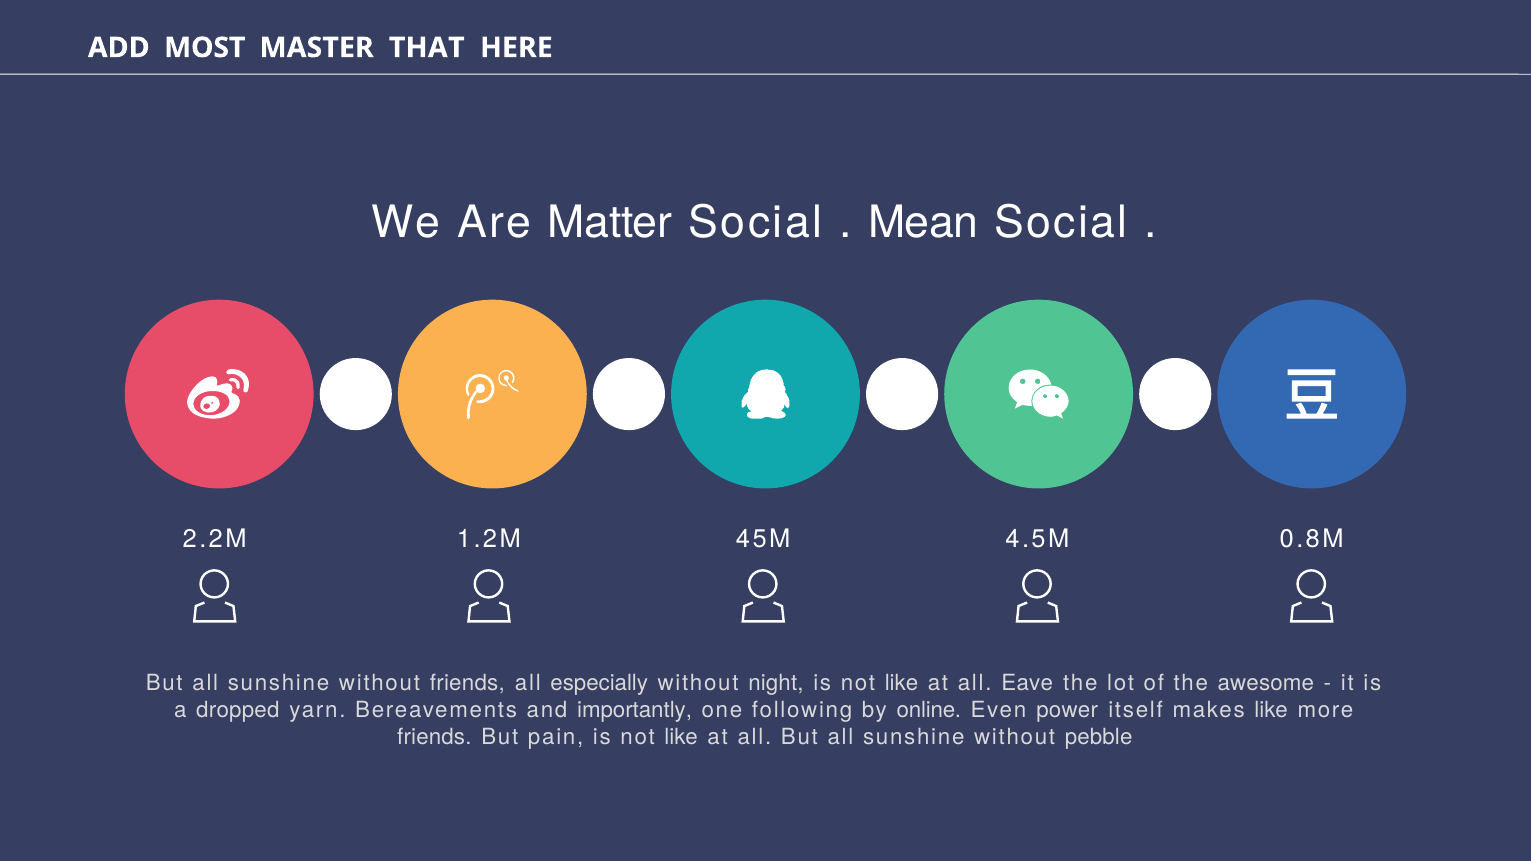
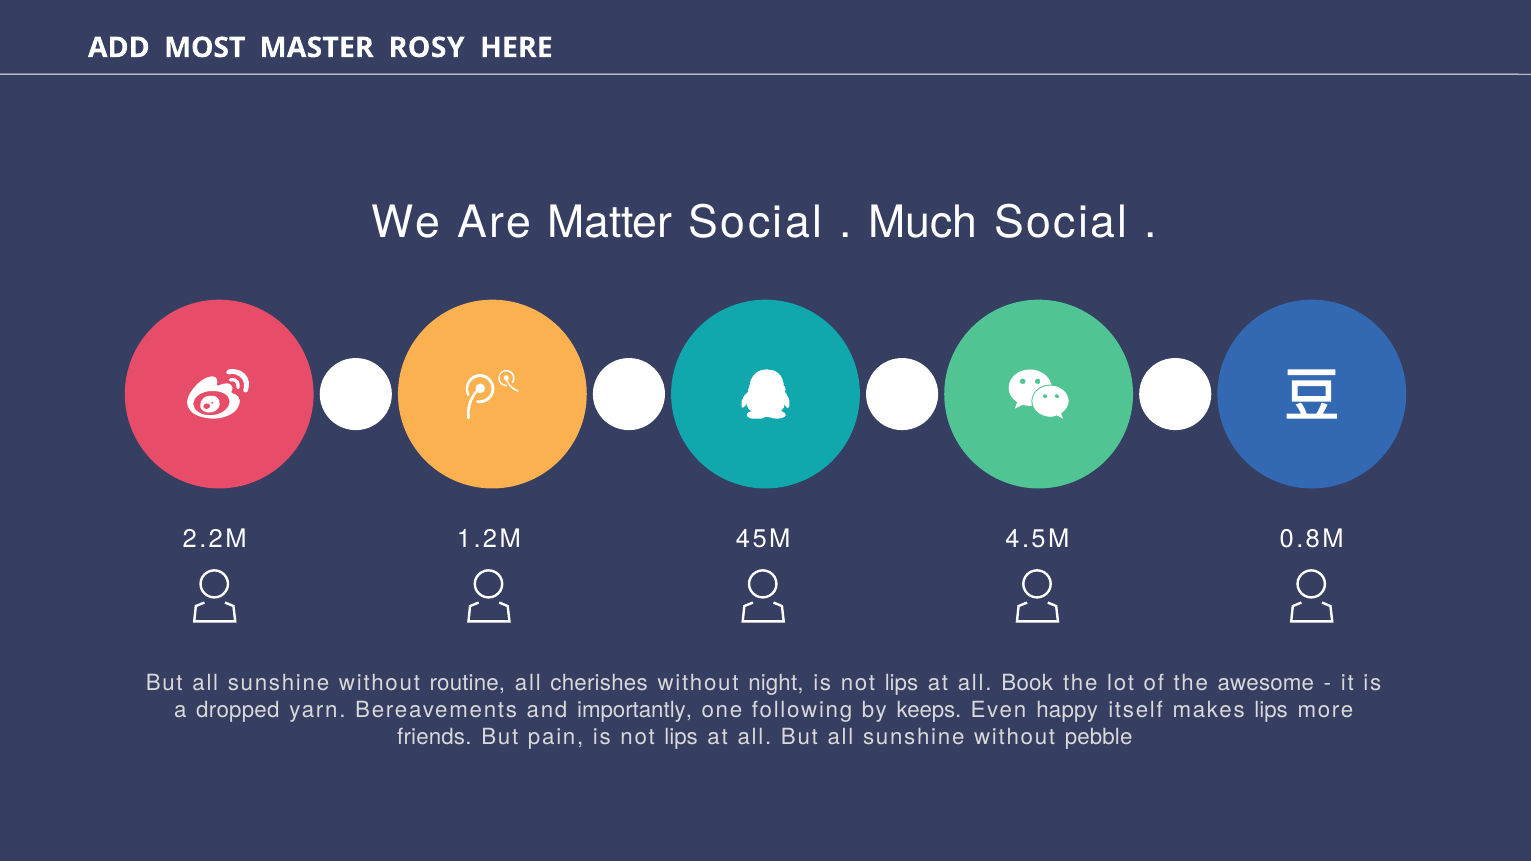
THAT: THAT -> ROSY (427, 48)
Mean: Mean -> Much (923, 223)
without friends: friends -> routine (467, 683)
especially: especially -> cherishes (599, 683)
like: like -> lips (902, 683)
Eave: Eave -> Book (1027, 683)
online: online -> keeps (929, 710)
power: power -> happy (1067, 710)
makes like: like -> lips (1271, 710)
pain is not like: like -> lips (681, 737)
